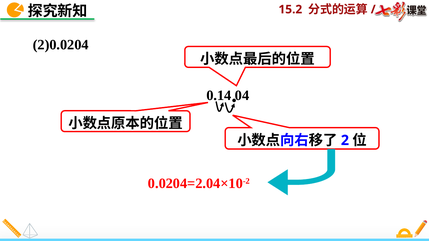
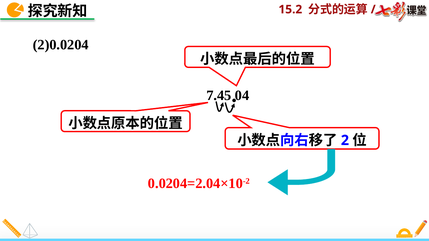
0.14: 0.14 -> 7.45 (219, 96)
